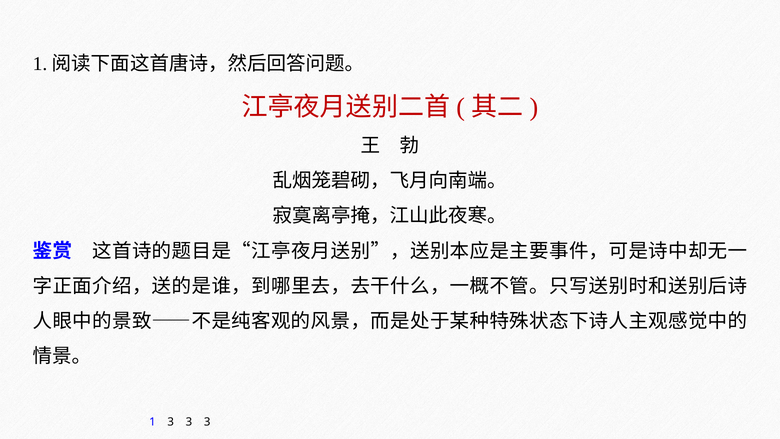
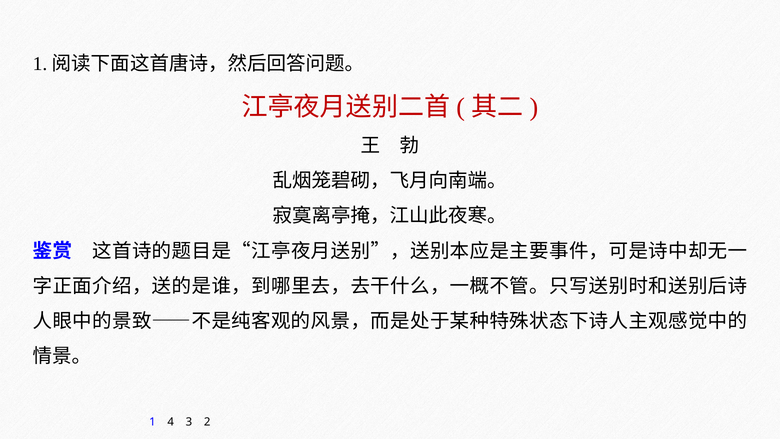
1 3: 3 -> 4 (171, 422)
3: 3 -> 2 (207, 422)
